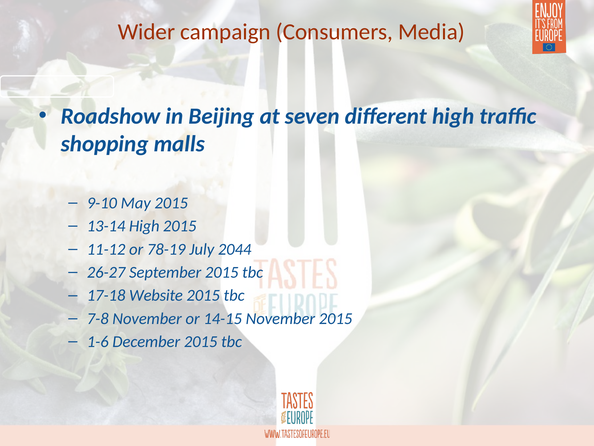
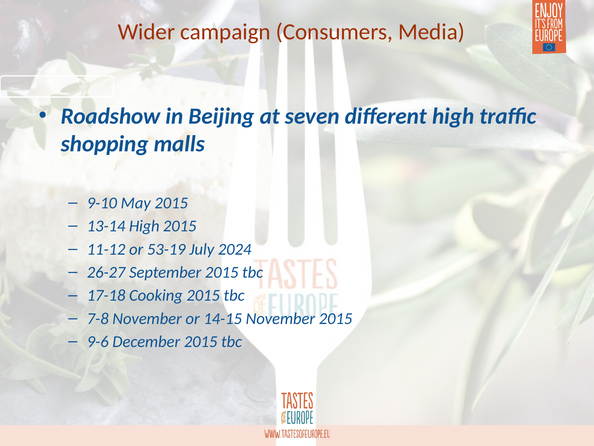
78-19: 78-19 -> 53-19 (166, 249)
2044: 2044 -> 2024 (235, 249)
Website: Website -> Cooking (156, 295)
1-6: 1-6 -> 9-6 (98, 341)
